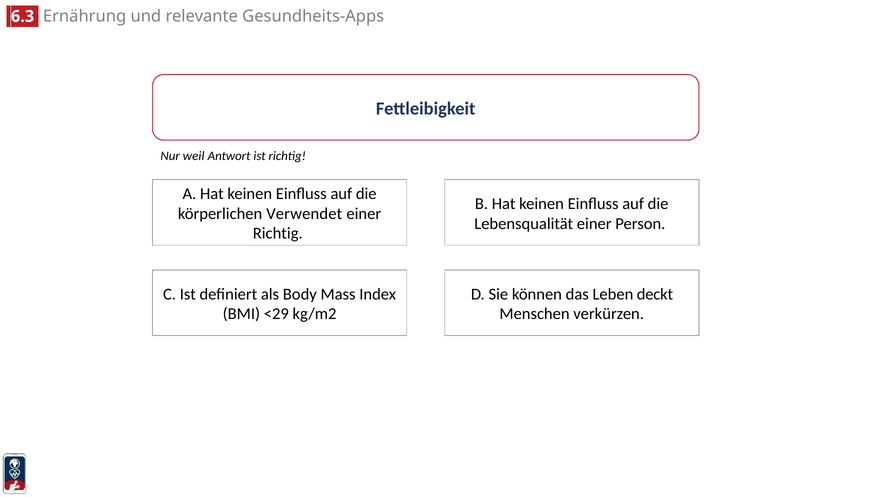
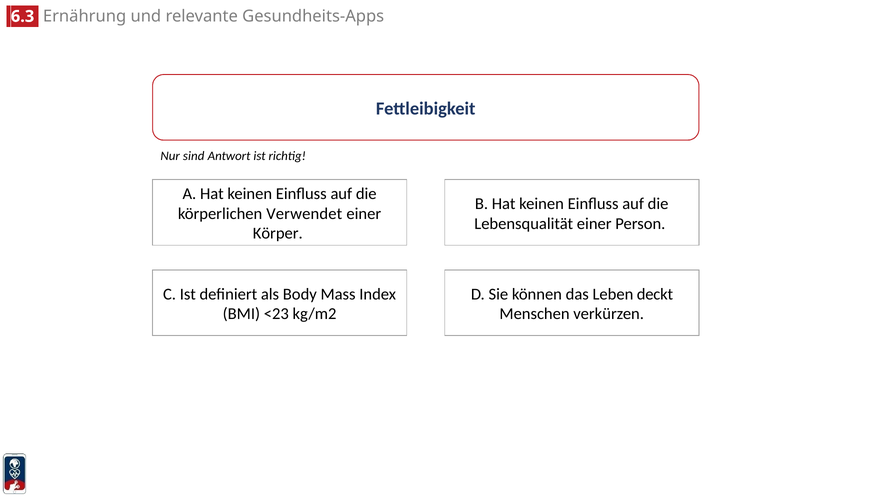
weil: weil -> sind (194, 156)
Richtig: Richtig -> Körper (278, 234)
<29: <29 -> <23 (276, 314)
